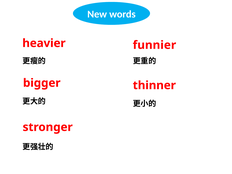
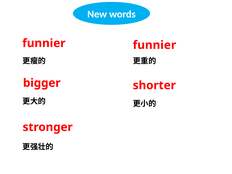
heavier: heavier -> funnier (44, 43)
thinner: thinner -> shorter (154, 85)
